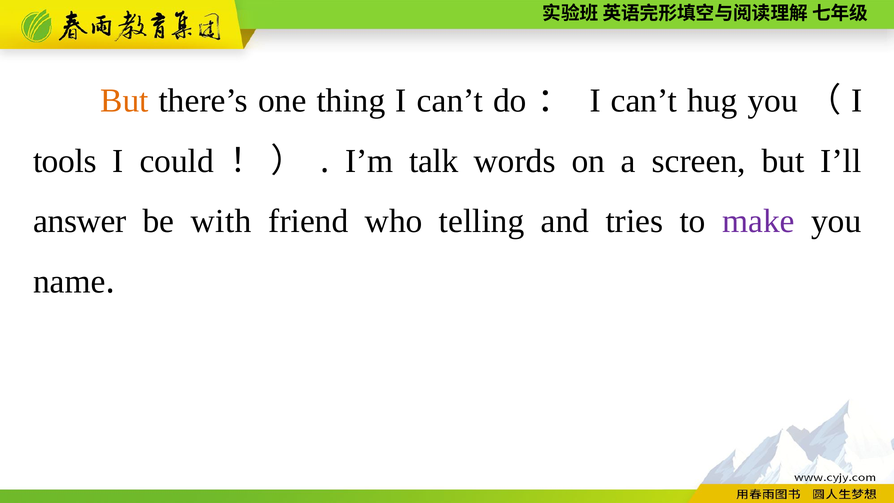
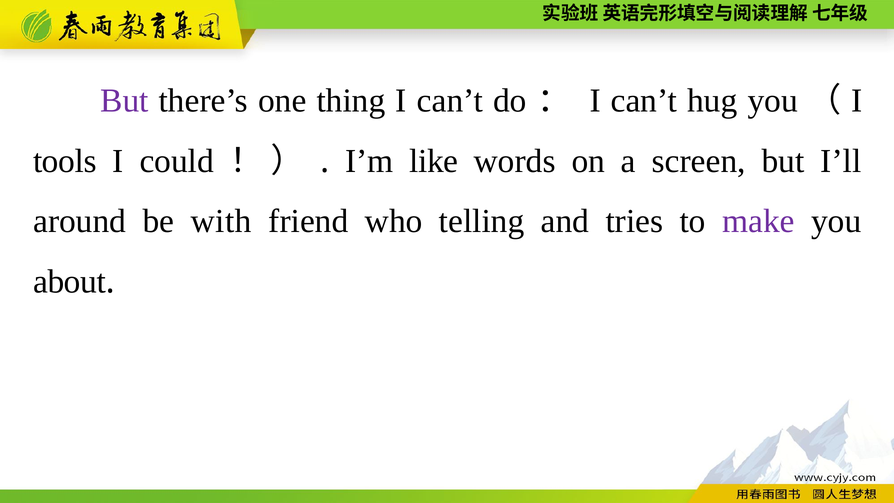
But colour: orange -> purple (124, 101)
talk: talk -> like (434, 161)
answer: answer -> around (80, 221)
name: name -> about (70, 282)
